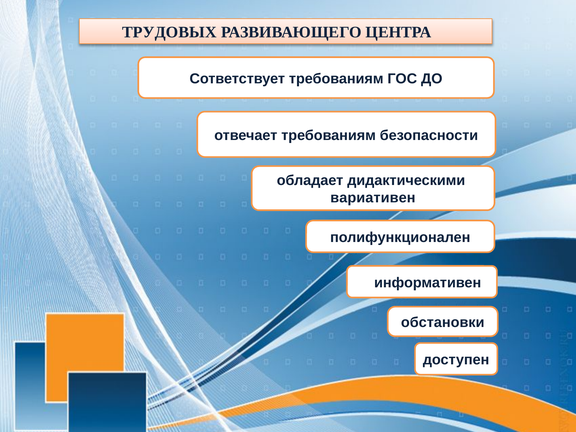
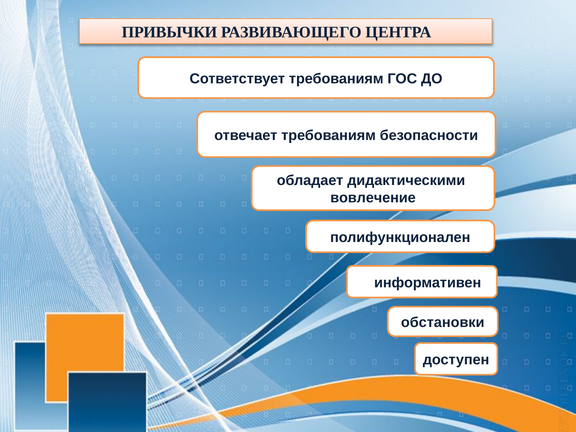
ТРУДОВЫХ: ТРУДОВЫХ -> ПРИВЫЧКИ (170, 32)
вариативен: вариативен -> вовлечение (373, 198)
